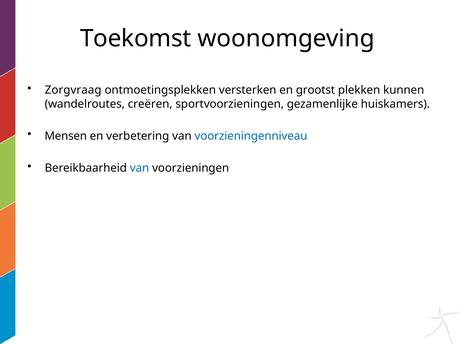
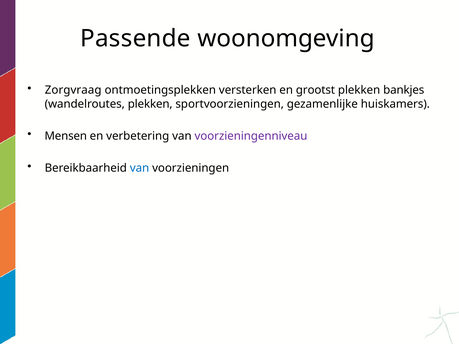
Toekomst: Toekomst -> Passende (135, 38)
kunnen: kunnen -> bankjes (404, 90)
wandelroutes creëren: creëren -> plekken (150, 104)
voorzieningenniveau colour: blue -> purple (251, 136)
